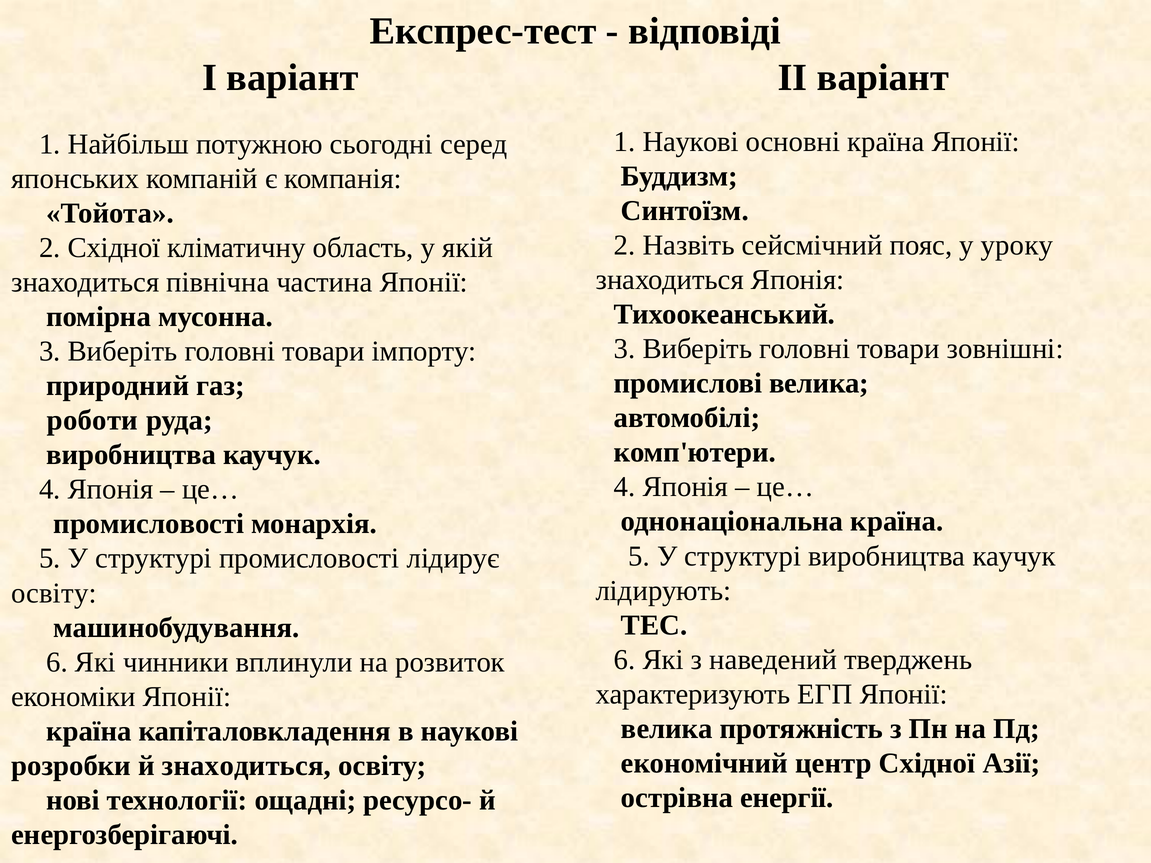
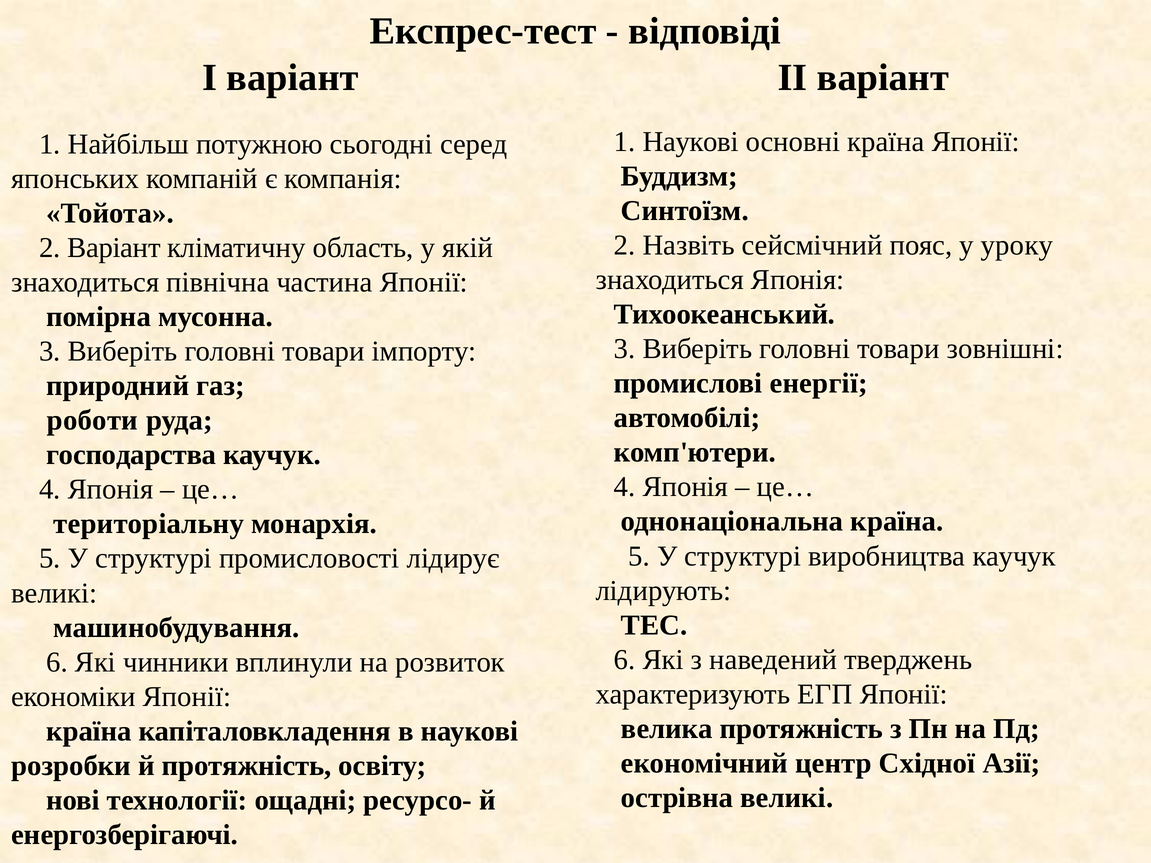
2 Східної: Східної -> Варіант (114, 248)
промислові велика: велика -> енергії (819, 384)
виробництва: виробництва -> господарства (131, 455)
промисловості: промисловості -> територіальну (149, 524)
освіту: освіту -> великі (54, 593)
й знаходиться: знаходиться -> протяжність (247, 766)
острівна енергії: енергії -> великі (787, 798)
